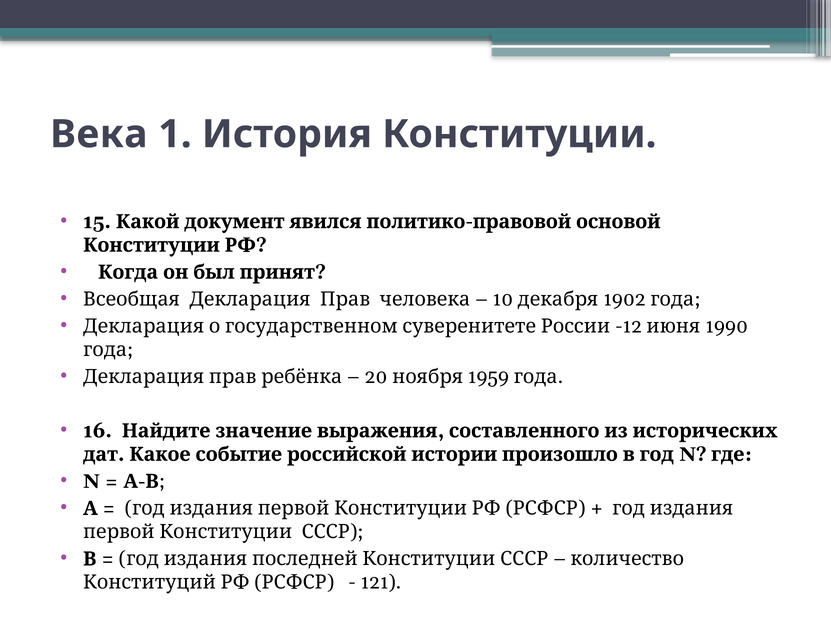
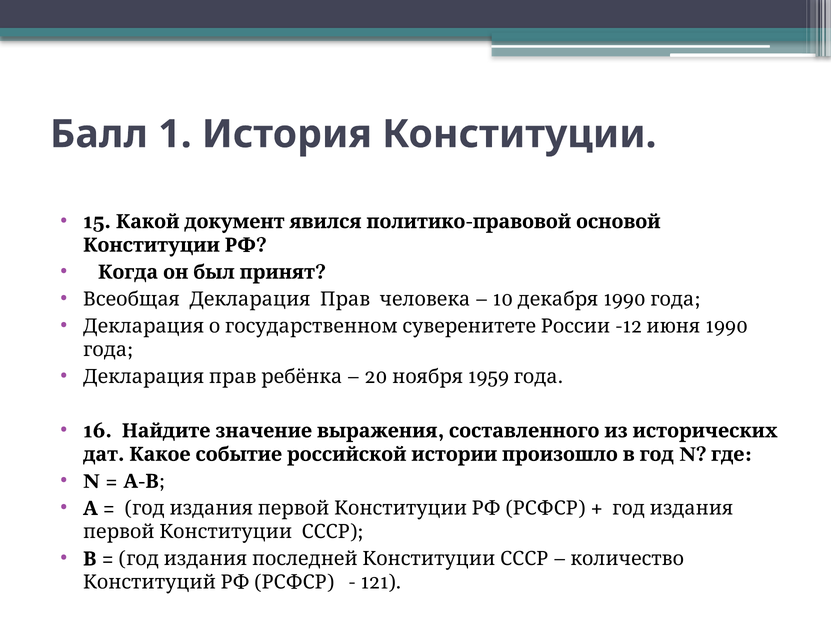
Века: Века -> Балл (99, 134)
10 1902: 1902 -> 1990 (625, 299)
